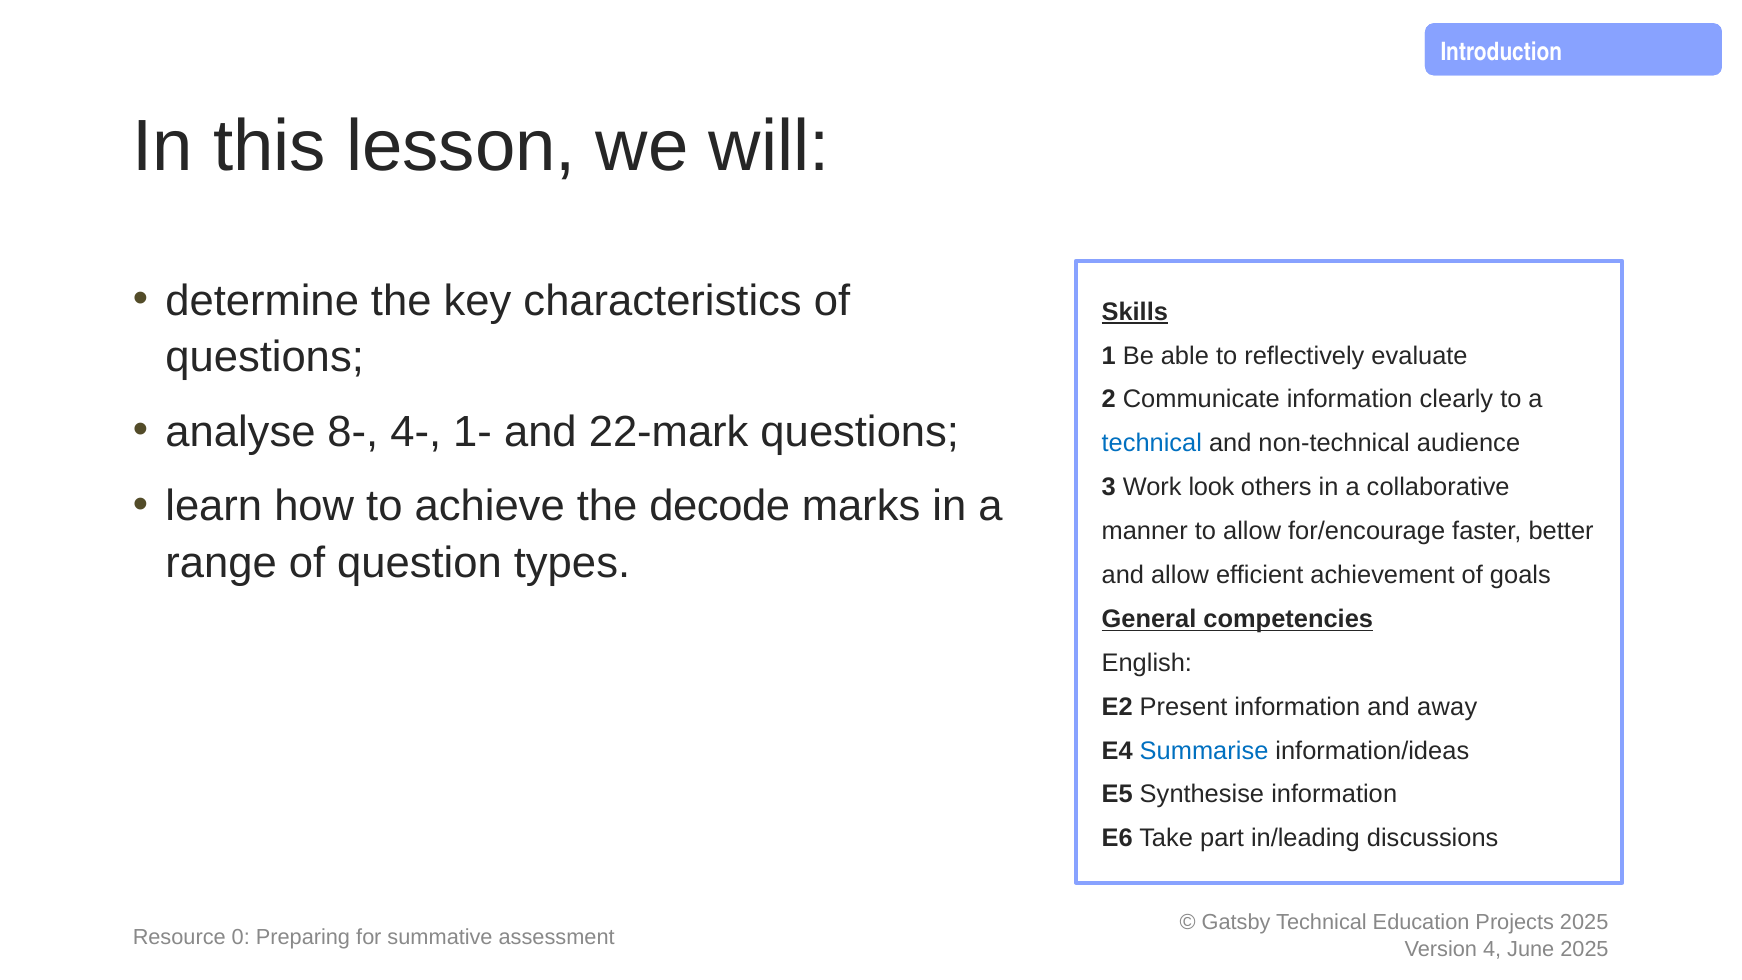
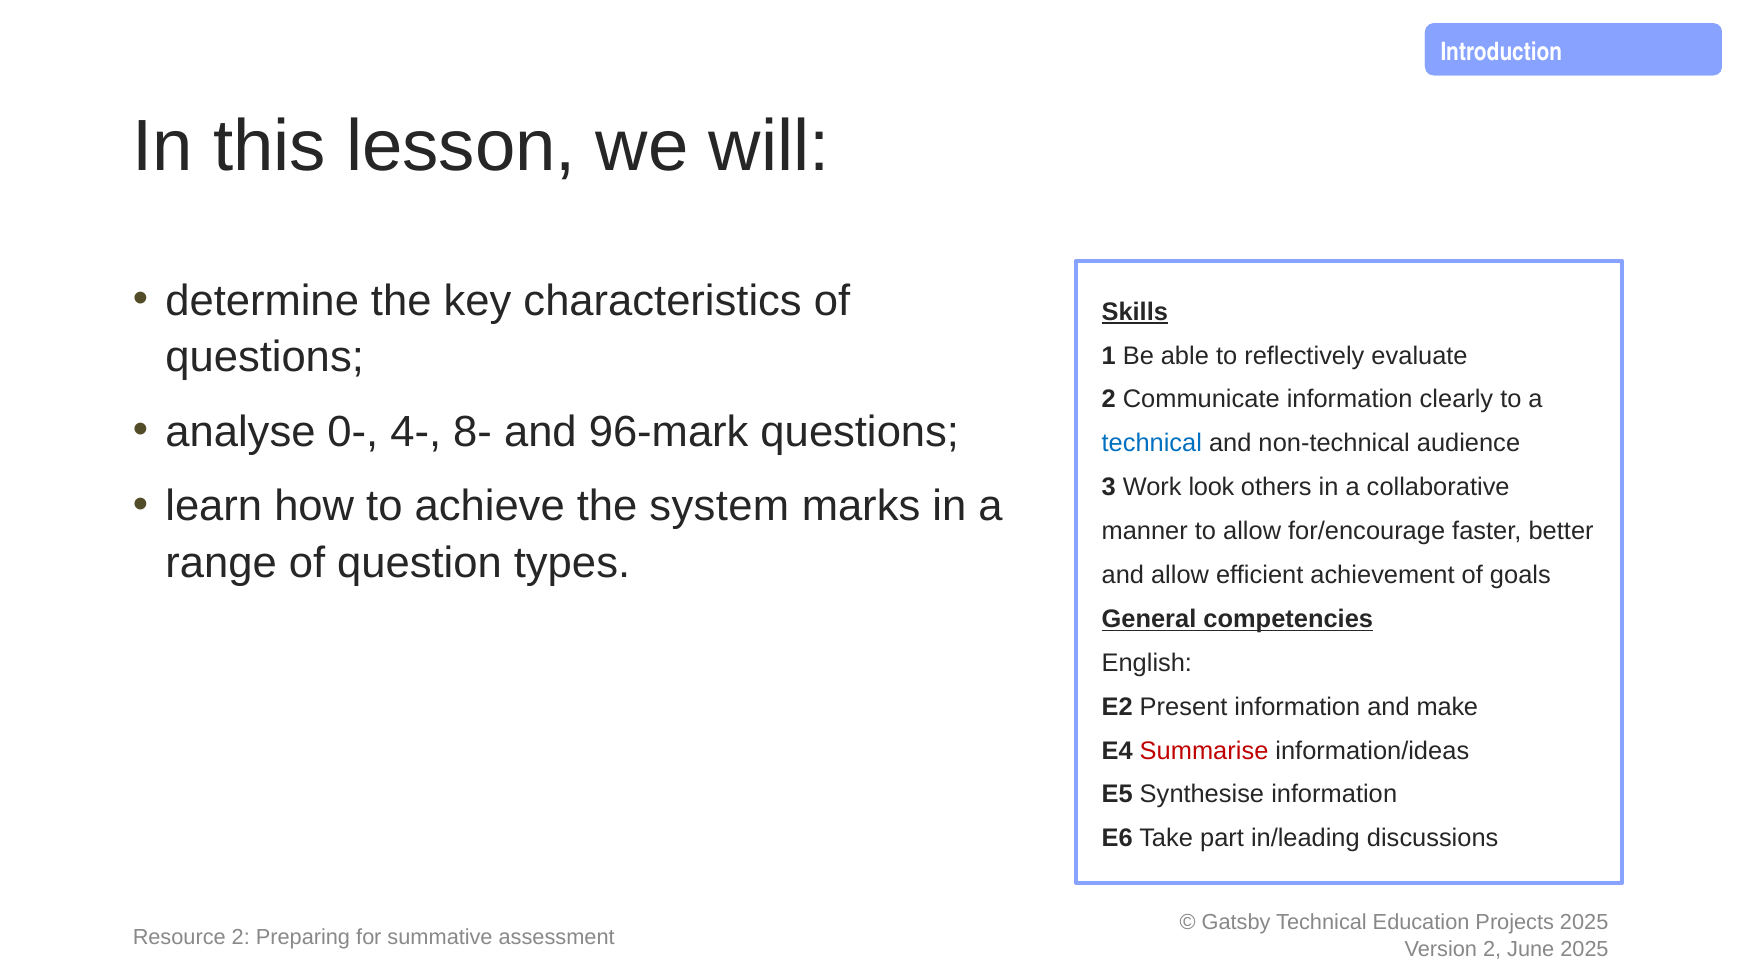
8-: 8- -> 0- (353, 432)
1-: 1- -> 8- (473, 432)
22-mark: 22-mark -> 96-mark (669, 432)
decode: decode -> system (719, 506)
away: away -> make (1447, 707)
Summarise colour: blue -> red (1204, 751)
Resource 0: 0 -> 2 (241, 937)
4: 4 -> 2 (1492, 949)
